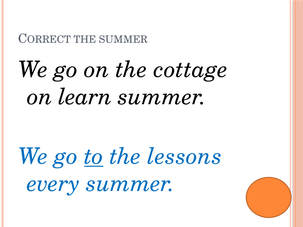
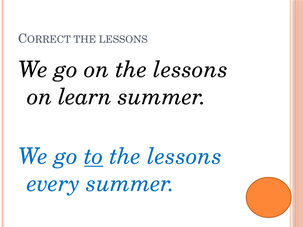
SUMMER: SUMMER -> LESSONS (123, 40)
on the cottage: cottage -> lessons (191, 70)
